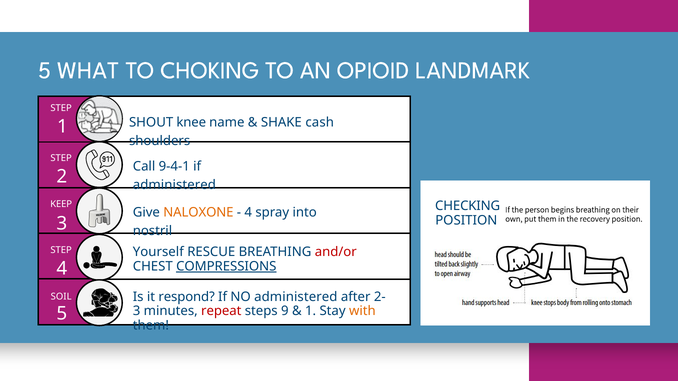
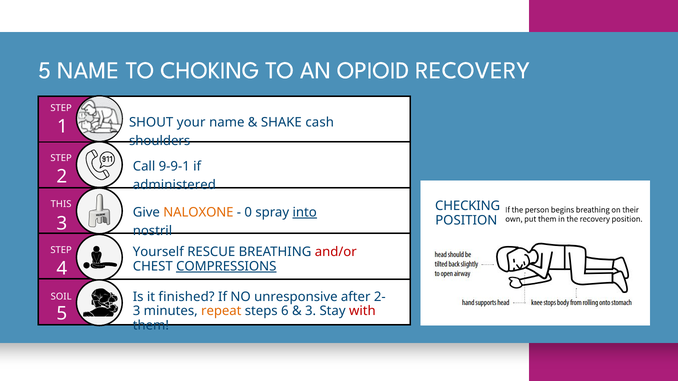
5 WHAT: WHAT -> NAME (88, 70)
OPIOID LANDMARK: LANDMARK -> RECOVERY (473, 70)
knee: knee -> your (191, 122)
9-4-1: 9-4-1 -> 9-9-1 (174, 167)
KEEP: KEEP -> THIS (61, 204)
4: 4 -> 0 (248, 213)
into underline: none -> present (305, 213)
respond: respond -> finished (187, 297)
NO administered: administered -> unresponsive (296, 297)
repeat colour: red -> orange (221, 311)
9: 9 -> 6 (285, 311)
1: 1 -> 3 (311, 311)
with colour: orange -> red (362, 311)
